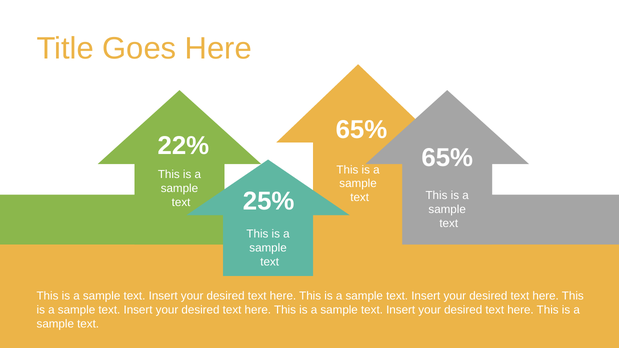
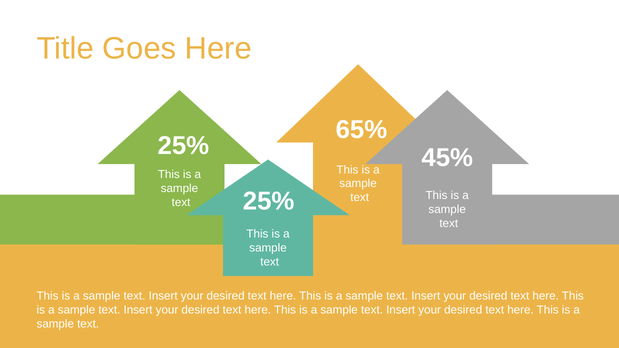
22%: 22% -> 25% (183, 146)
65%: 65% -> 45% (447, 158)
